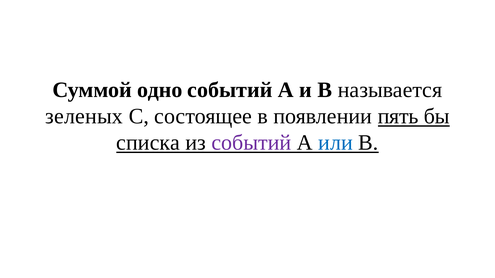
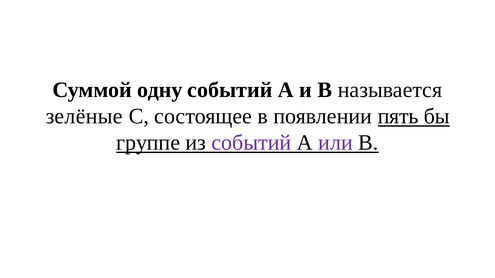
одно: одно -> одну (160, 90)
зеленых: зеленых -> зелёные (84, 117)
списка: списка -> группе (148, 143)
или colour: blue -> purple (336, 143)
